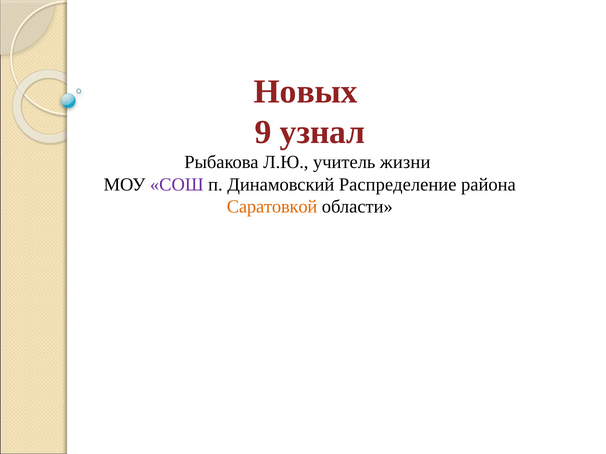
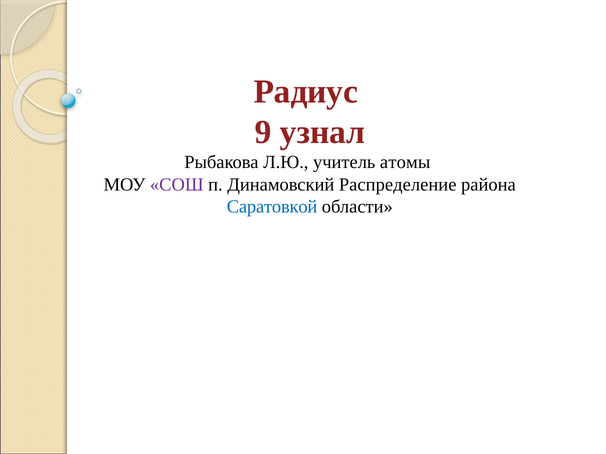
Новых: Новых -> Радиус (306, 92)
жизни: жизни -> атомы (405, 163)
Саратовкой colour: orange -> blue (272, 207)
